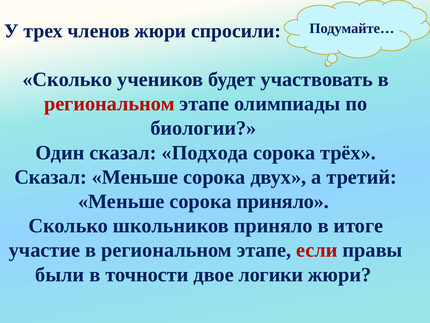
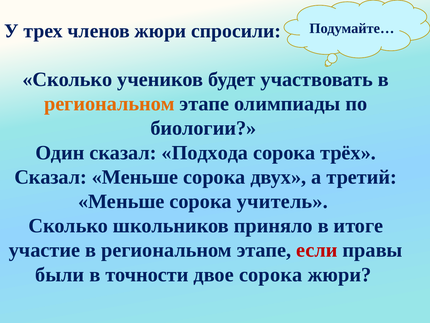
региональном colour: red -> orange (109, 104)
сорока приняло: приняло -> учитель (282, 201)
двое логики: логики -> сорока (271, 274)
